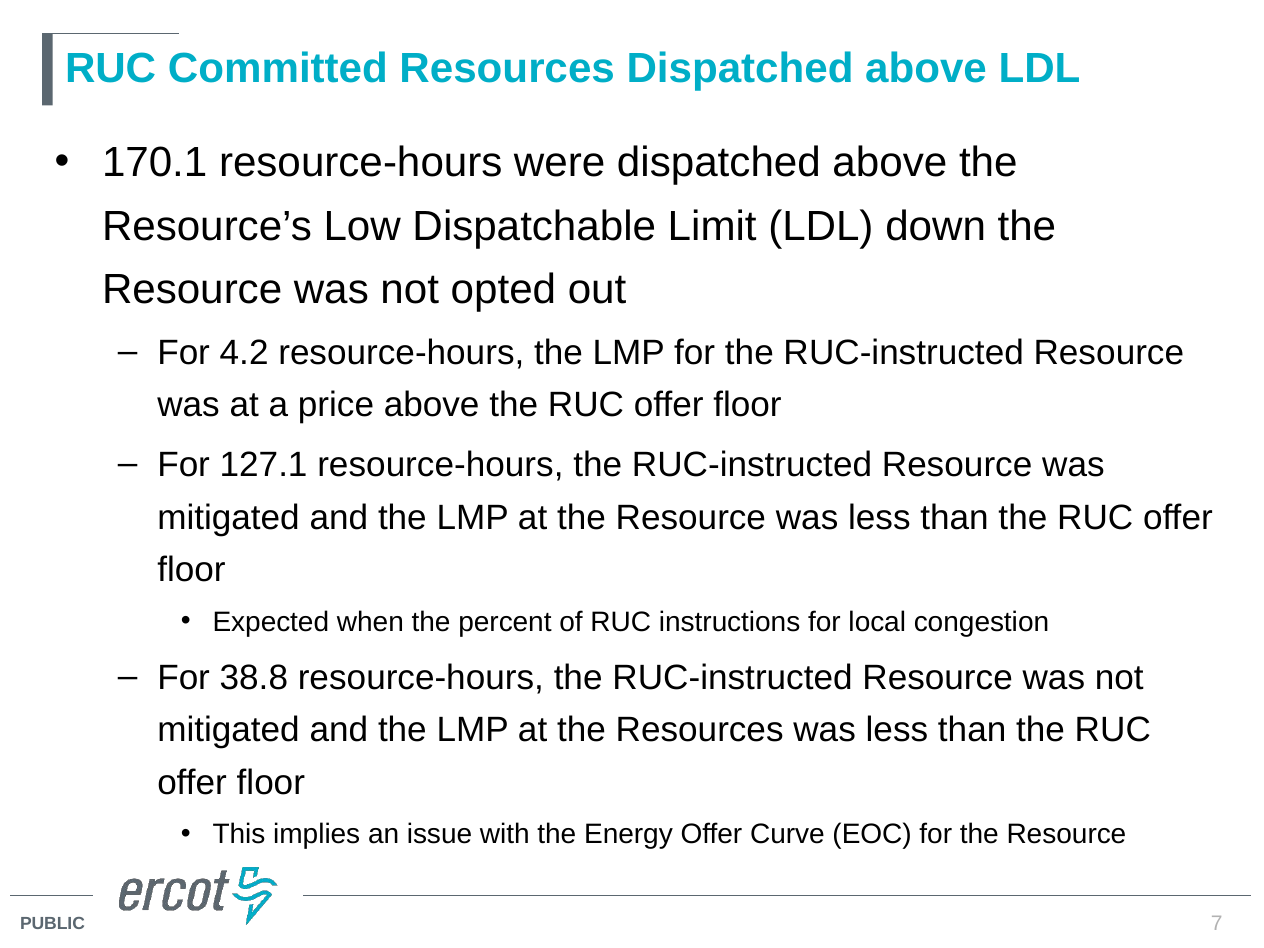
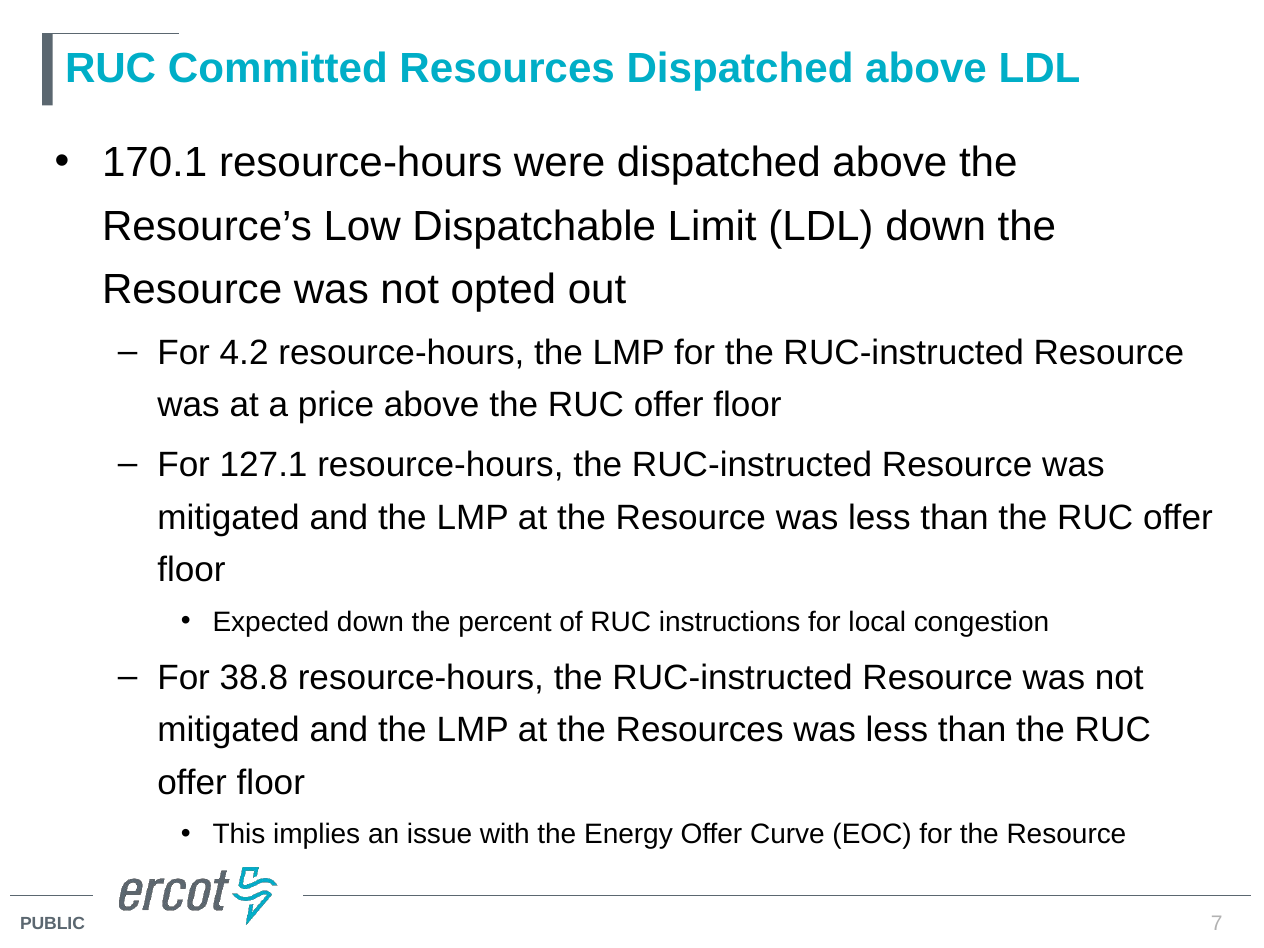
Expected when: when -> down (370, 622)
